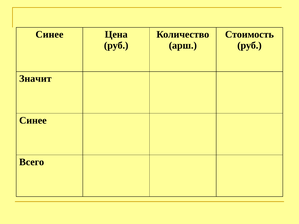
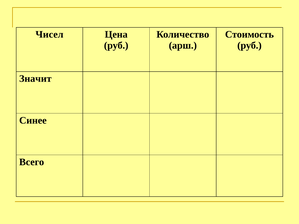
Синее: Синее -> Чисел (49, 34)
